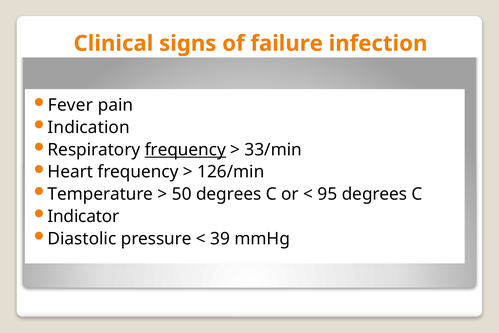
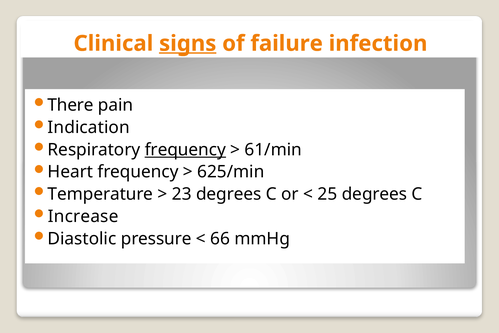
signs underline: none -> present (188, 43)
Fever: Fever -> There (71, 105)
33/min: 33/min -> 61/min (273, 150)
126/min: 126/min -> 625/min (231, 172)
50: 50 -> 23 (182, 194)
95: 95 -> 25 (327, 194)
Indicator: Indicator -> Increase (83, 216)
39: 39 -> 66 (220, 239)
